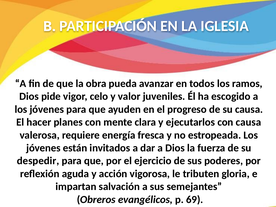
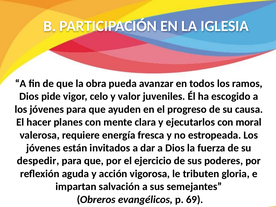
con causa: causa -> moral (249, 122)
